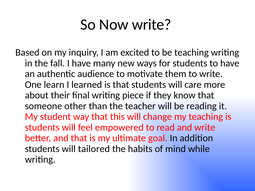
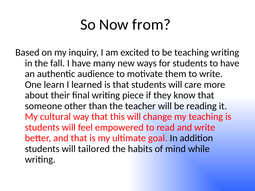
Now write: write -> from (151, 25)
student: student -> cultural (55, 117)
